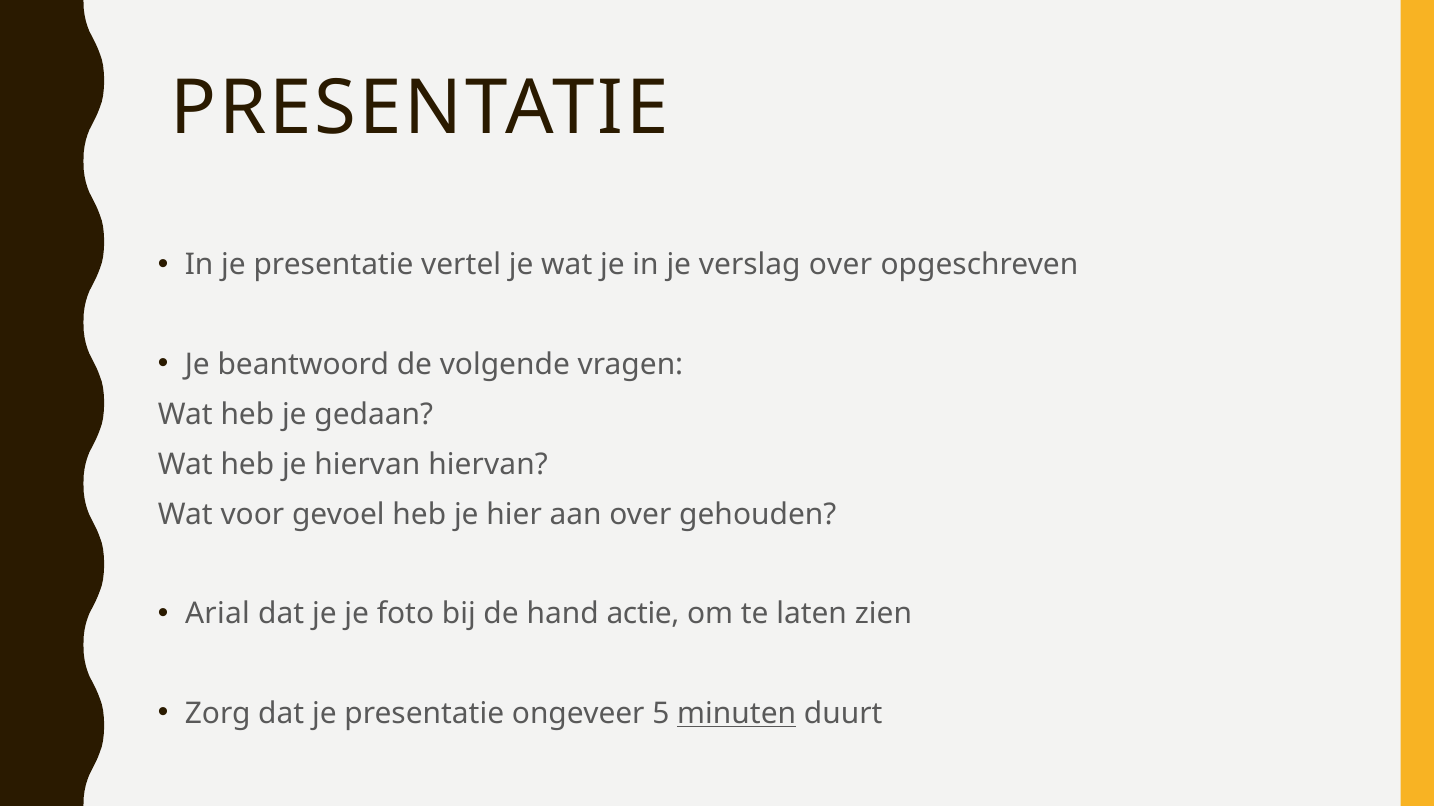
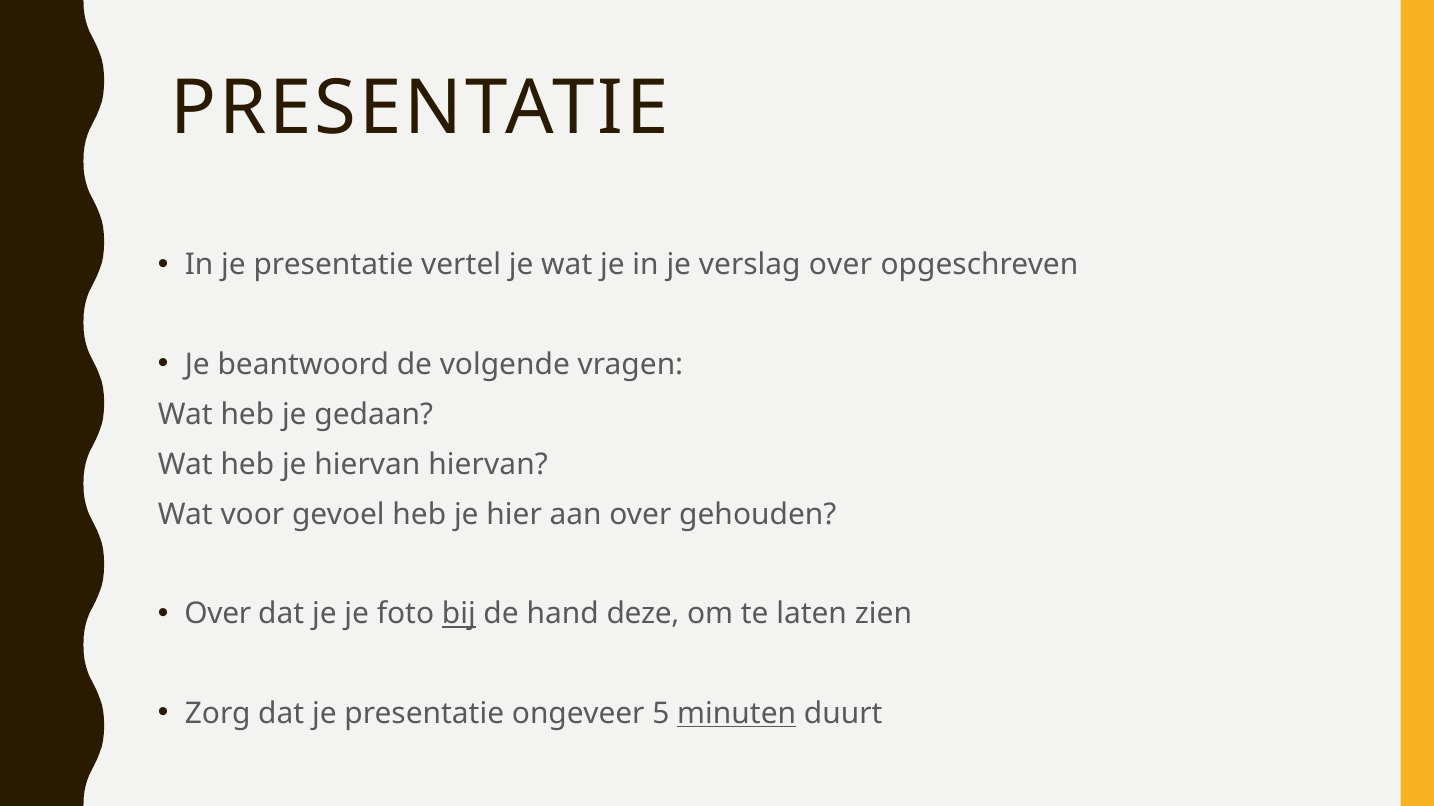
Arial: Arial -> Over (218, 614)
bij underline: none -> present (459, 614)
actie: actie -> deze (643, 614)
